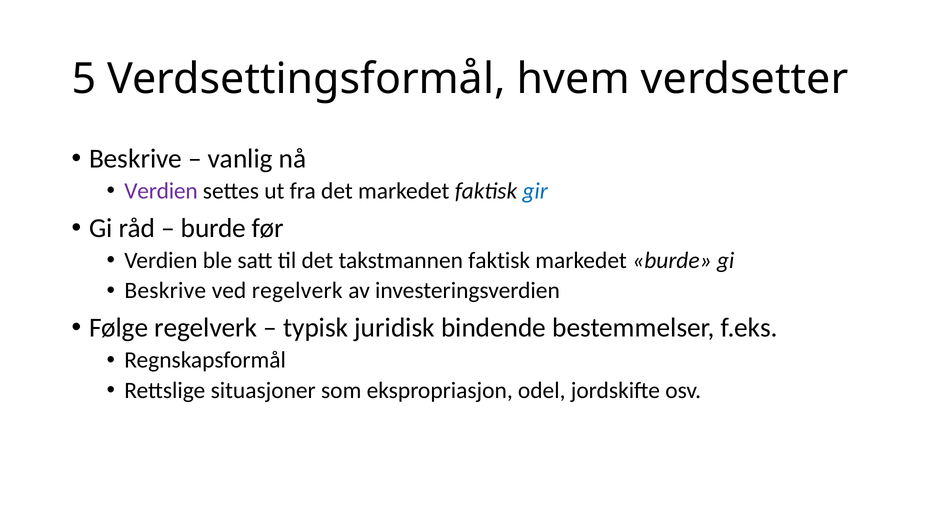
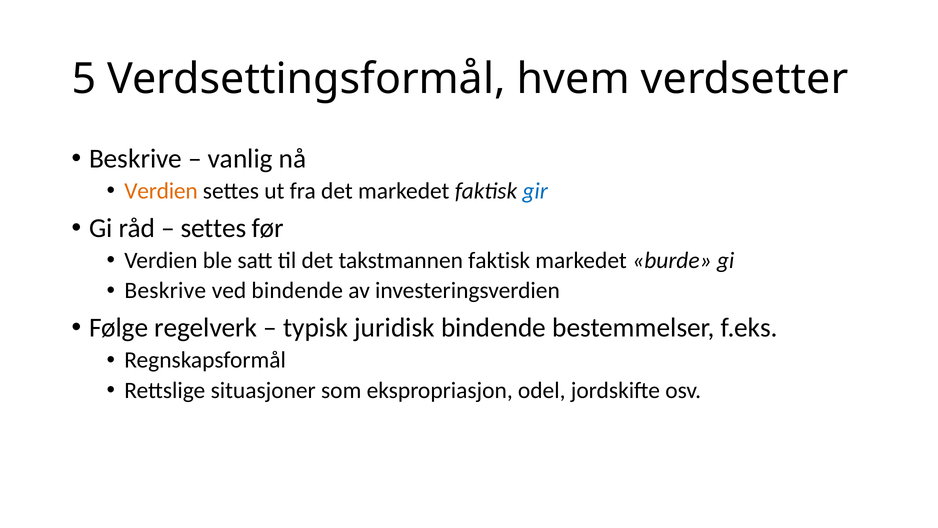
Verdien colour: purple -> orange (161, 191)
burde: burde -> settes (213, 228)
ved regelverk: regelverk -> bindende (297, 291)
